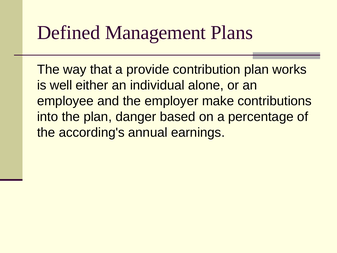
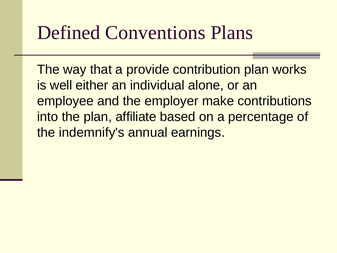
Management: Management -> Conventions (155, 33)
danger: danger -> affiliate (136, 117)
according's: according's -> indemnify's (92, 132)
